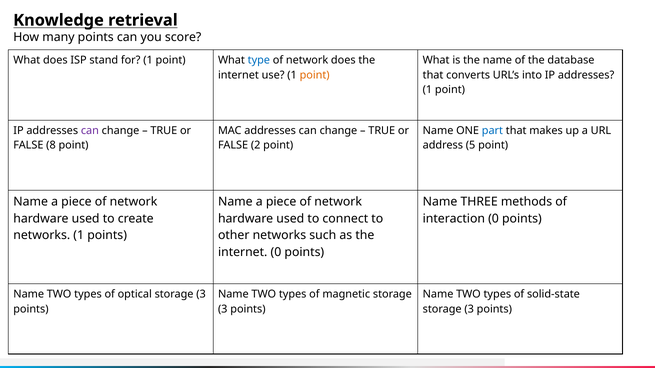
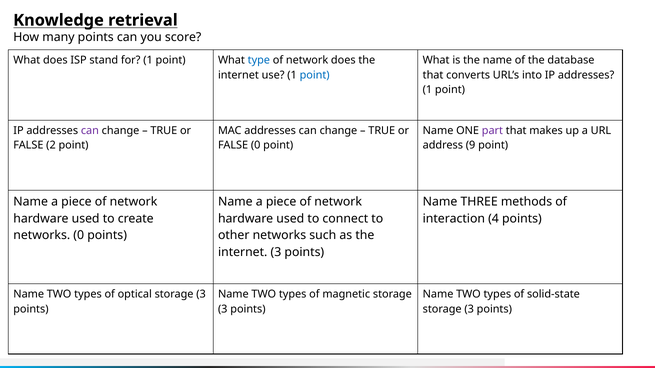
point colour: orange -> blue (315, 75)
part colour: blue -> purple (492, 131)
8: 8 -> 2 (51, 146)
FALSE 2: 2 -> 0 (256, 146)
5: 5 -> 9 (471, 146)
interaction 0: 0 -> 4 (494, 219)
networks 1: 1 -> 0 (79, 236)
internet 0: 0 -> 3 (276, 252)
